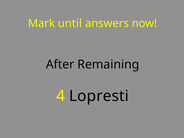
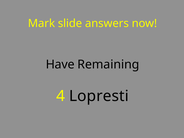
until: until -> slide (70, 23)
After: After -> Have (60, 64)
